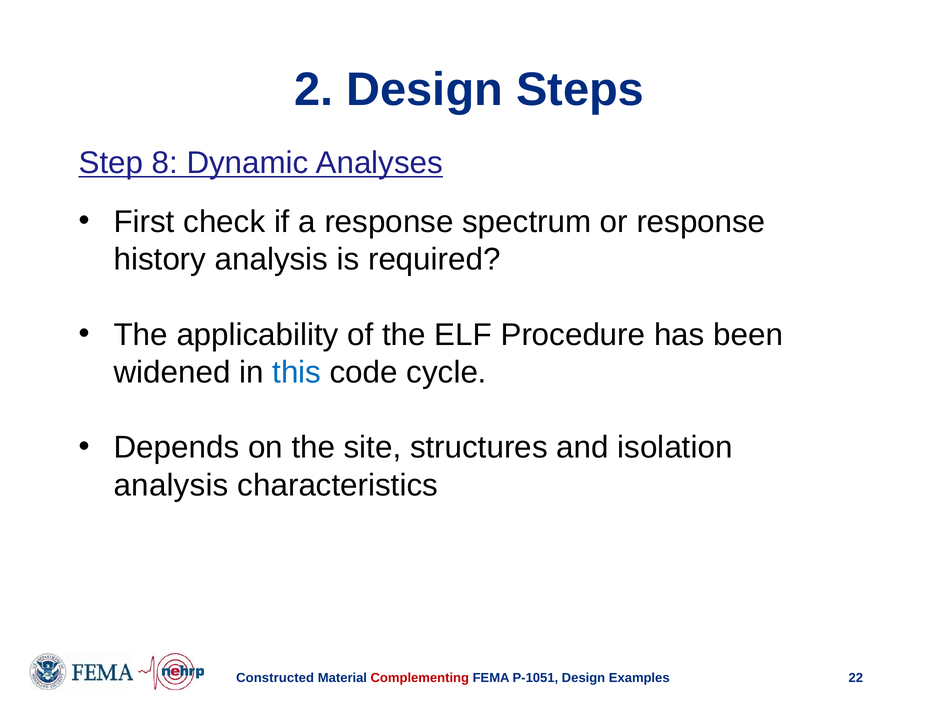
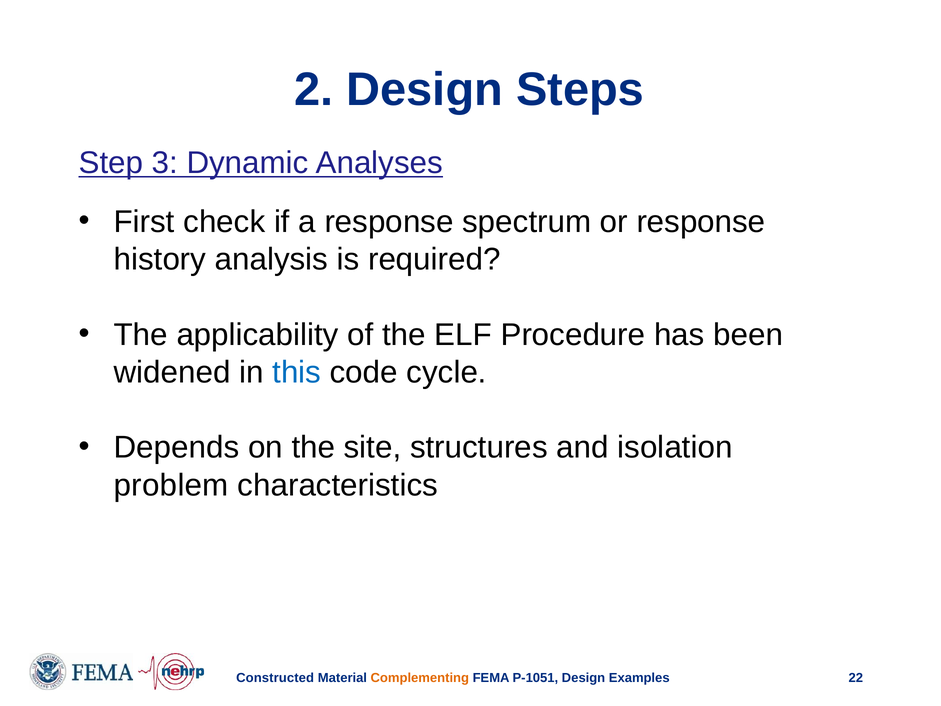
8: 8 -> 3 (165, 163)
analysis: analysis -> problem (171, 485)
Complementing colour: red -> orange (420, 678)
